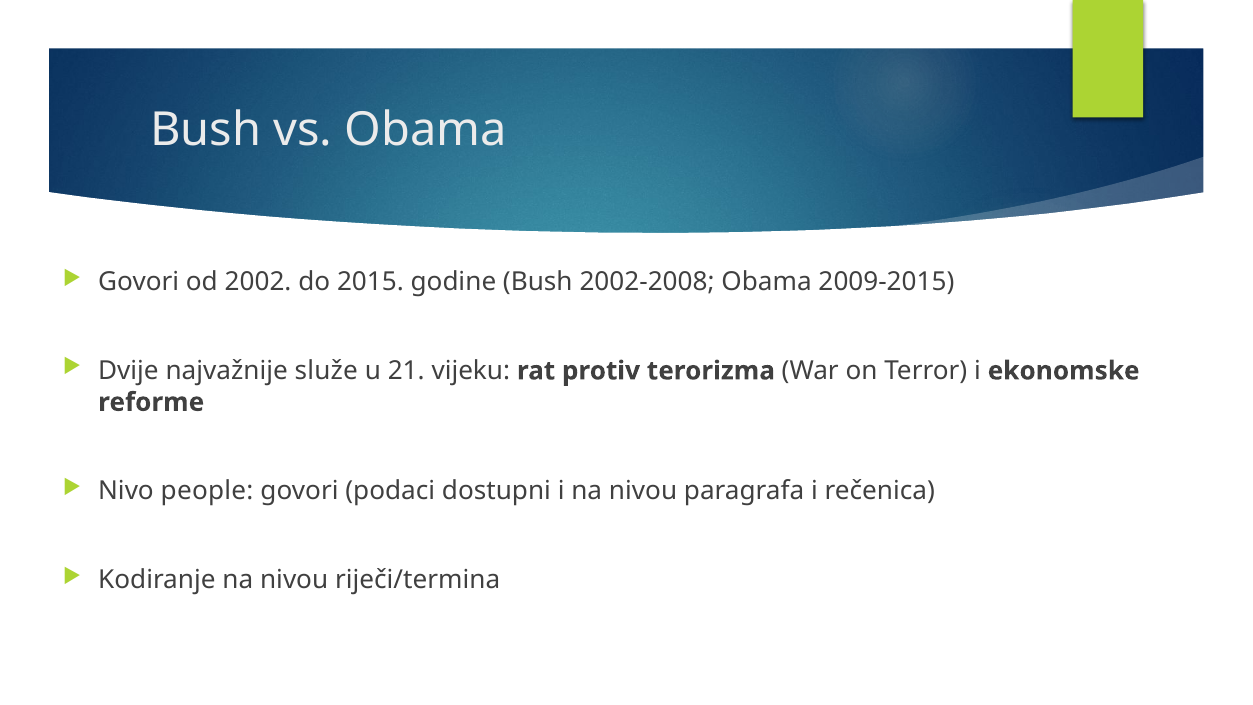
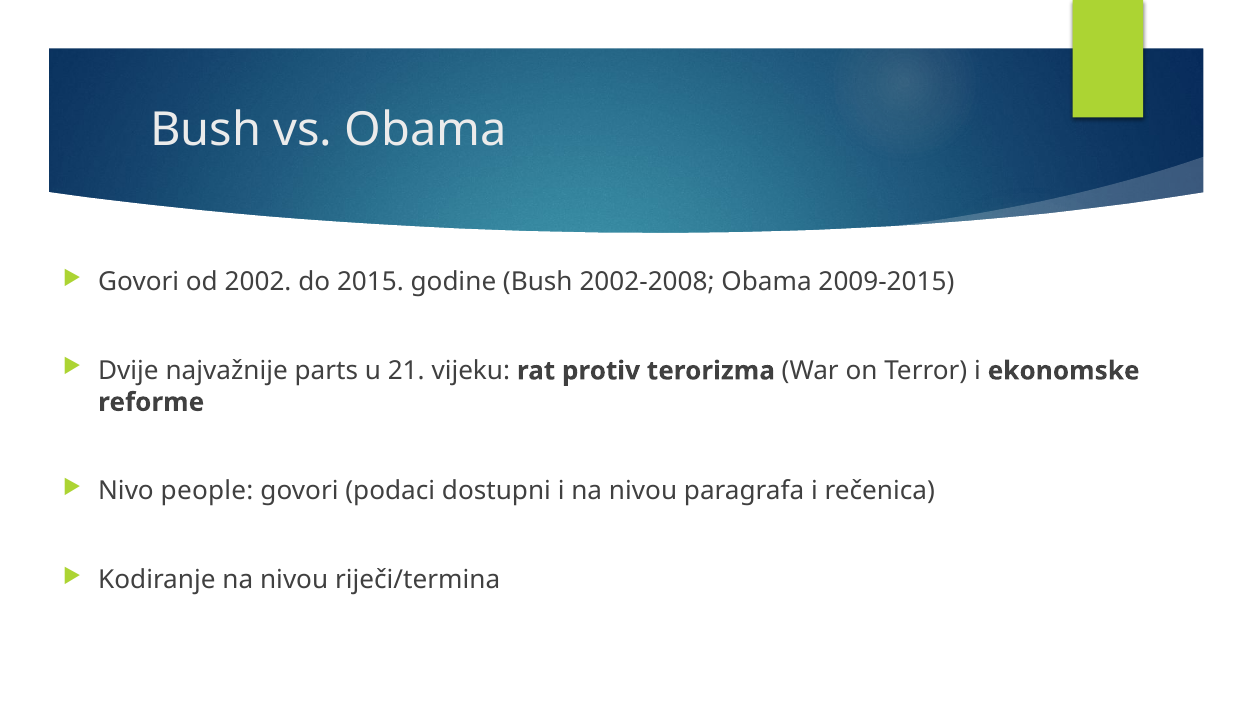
služe: služe -> parts (326, 371)
